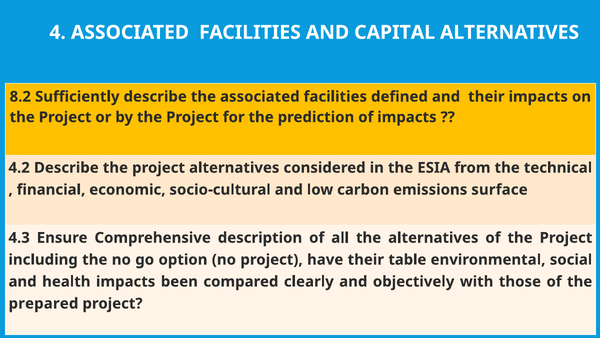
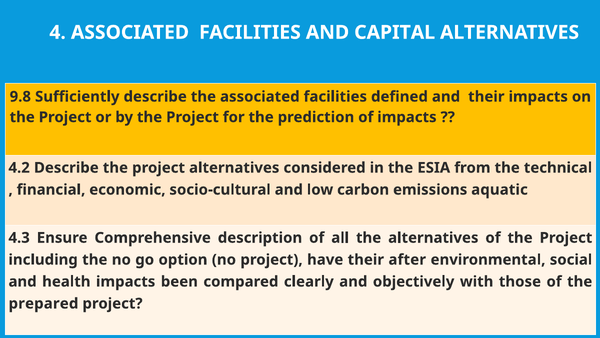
8.2: 8.2 -> 9.8 (20, 97)
surface: surface -> aquatic (499, 189)
table: table -> after (407, 259)
